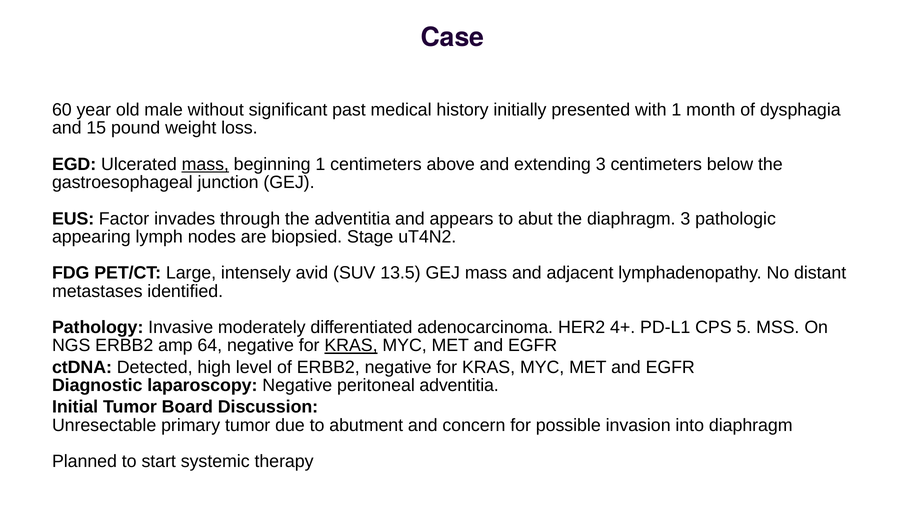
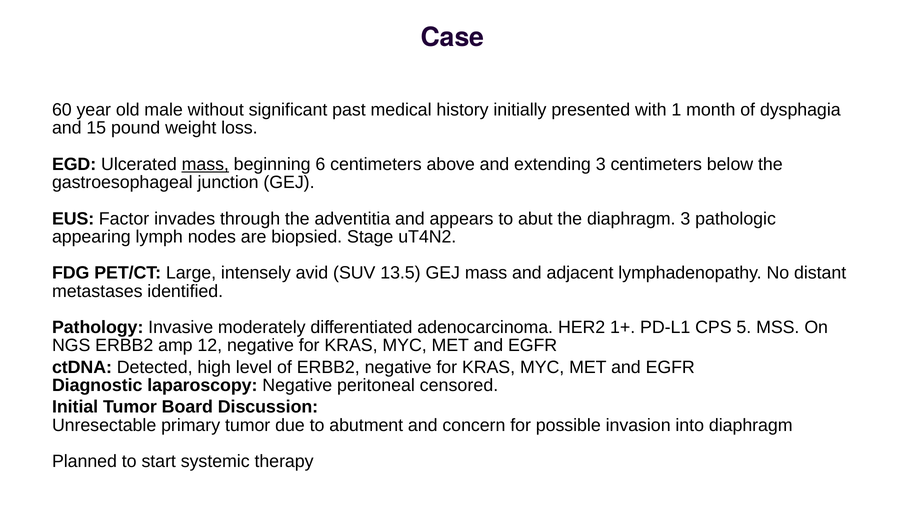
beginning 1: 1 -> 6 (320, 164)
4+: 4+ -> 1+ (623, 327)
64: 64 -> 12 (210, 345)
KRAS underline: present -> none (351, 345)
peritoneal adventitia: adventitia -> censored (459, 385)
